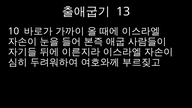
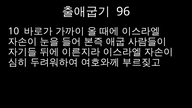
13: 13 -> 96 (123, 12)
